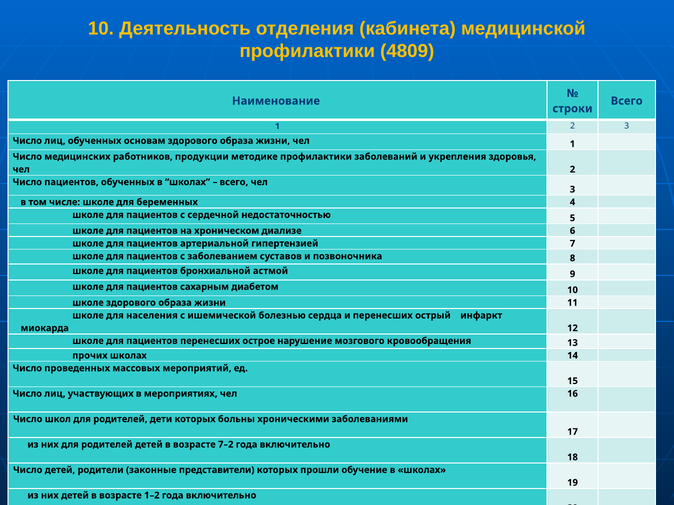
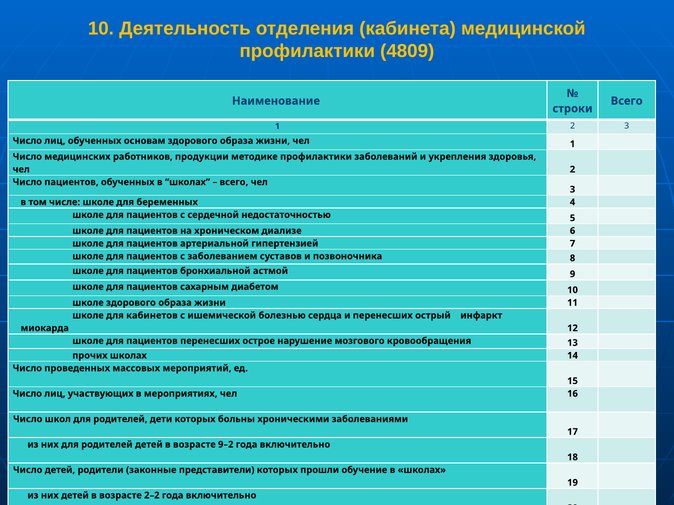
населения: населения -> кабинетов (152, 316)
7–2: 7–2 -> 9–2 (226, 445)
1–2: 1–2 -> 2–2 (152, 496)
